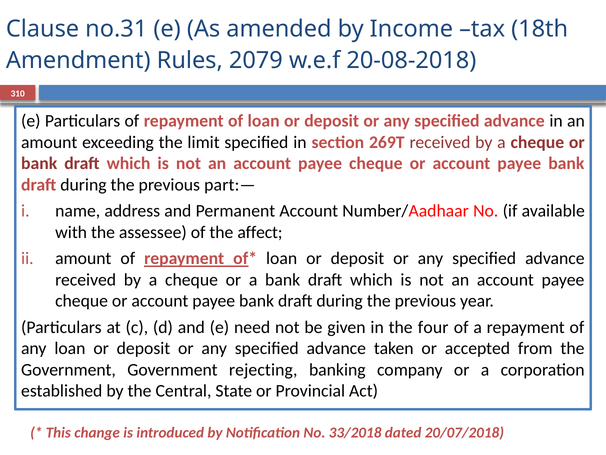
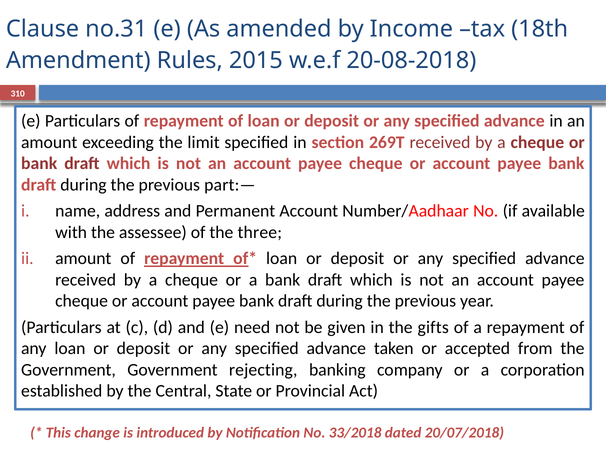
2079: 2079 -> 2015 (256, 61)
affect: affect -> three (260, 232)
four: four -> gifts (433, 327)
